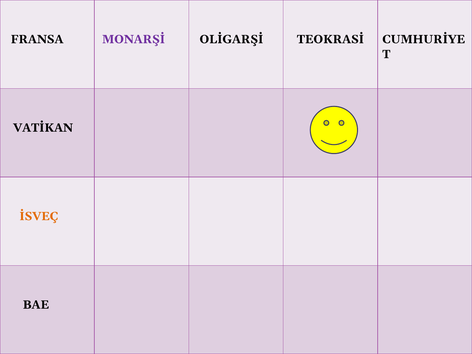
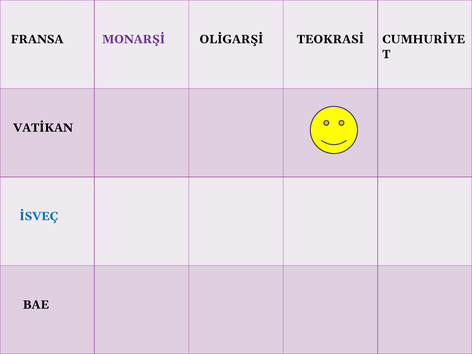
İSVEÇ colour: orange -> blue (39, 216)
